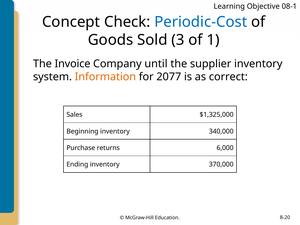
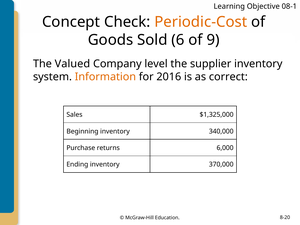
Periodic-Cost colour: blue -> orange (201, 22)
3: 3 -> 6 (178, 40)
1: 1 -> 9 (213, 40)
Invoice: Invoice -> Valued (72, 64)
until: until -> level (156, 64)
2077: 2077 -> 2016 (169, 77)
